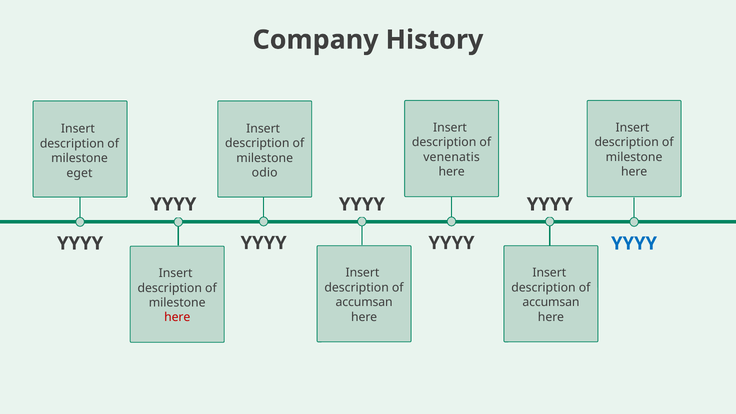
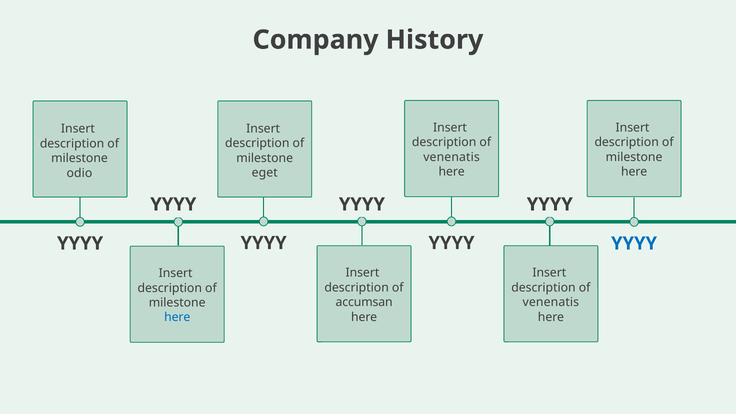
odio: odio -> eget (265, 173)
eget: eget -> odio (79, 173)
accumsan: accumsan -> venenatis (551, 302)
here colour: red -> blue (177, 317)
